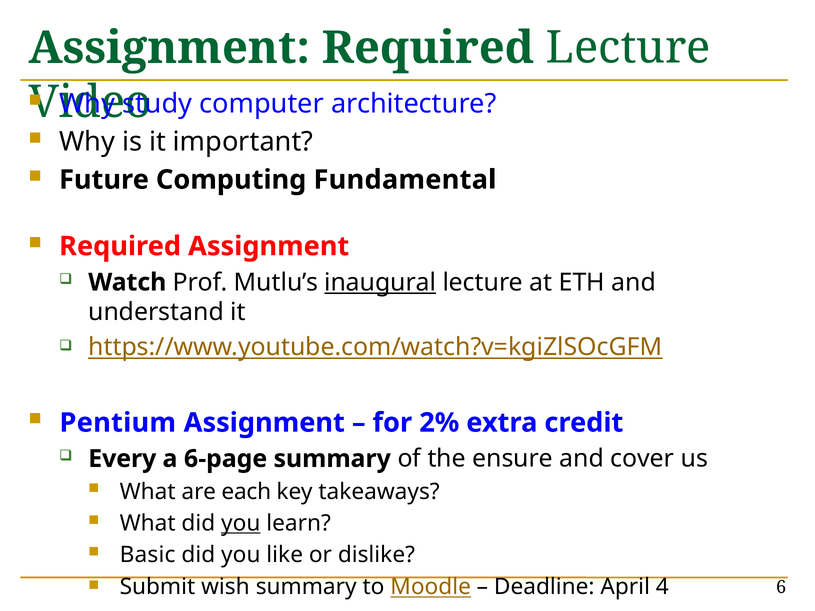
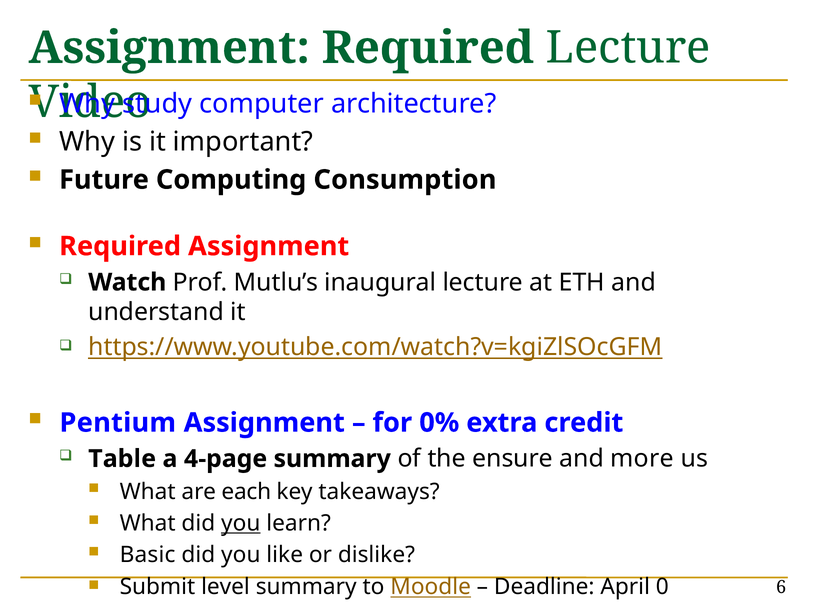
Fundamental: Fundamental -> Consumption (405, 180)
inaugural underline: present -> none (380, 282)
2%: 2% -> 0% (439, 423)
Every: Every -> Table (122, 459)
6-page: 6-page -> 4-page (226, 459)
cover: cover -> more (642, 459)
wish: wish -> level (225, 587)
4: 4 -> 0 (662, 587)
